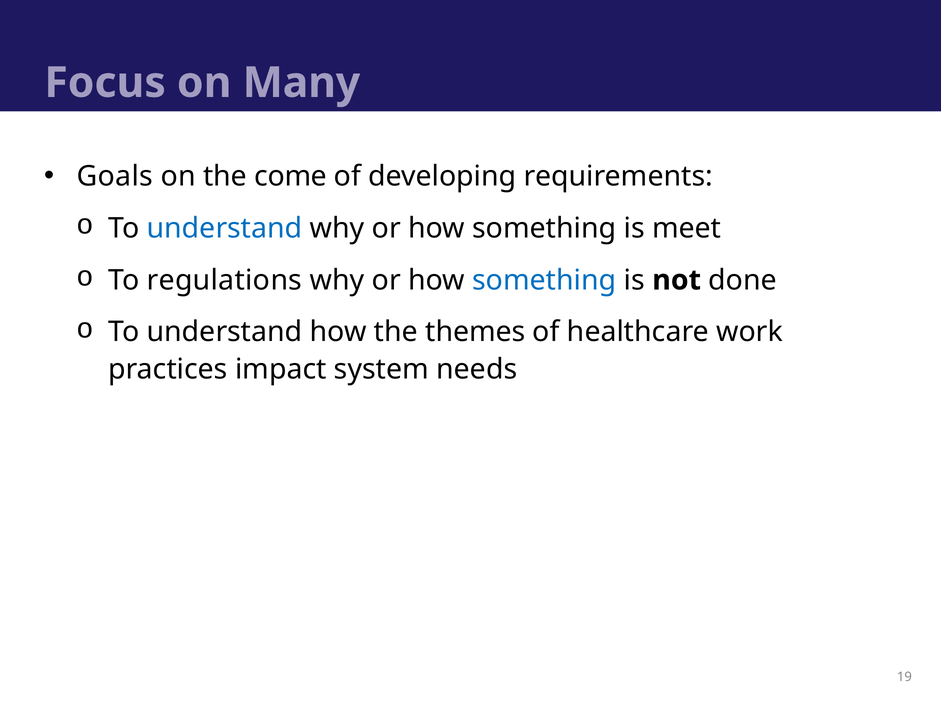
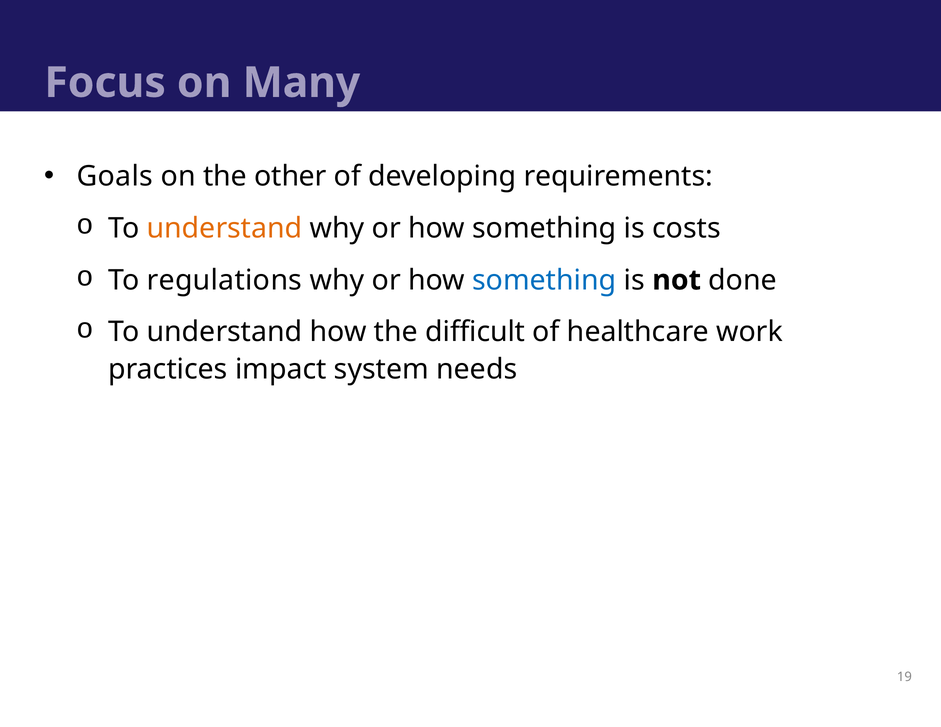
come: come -> other (291, 176)
understand colour: blue -> orange (225, 228)
meet: meet -> costs (686, 228)
themes: themes -> difficult (475, 332)
